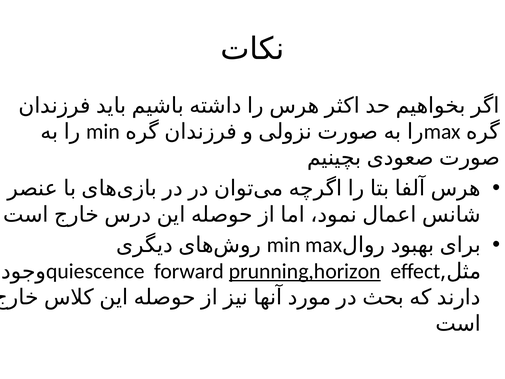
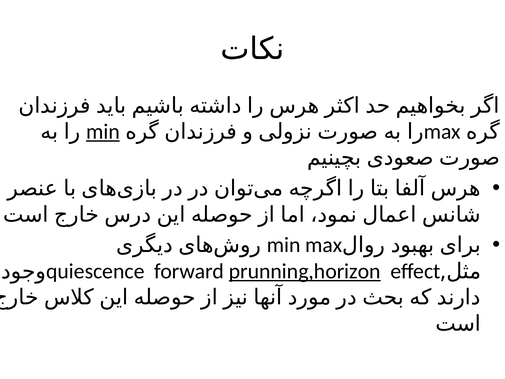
min underline: none -> present (103, 132)
